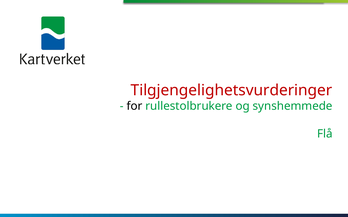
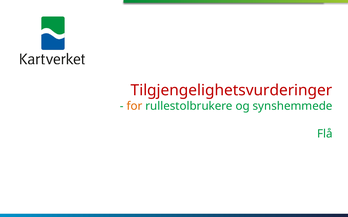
for colour: black -> orange (134, 106)
